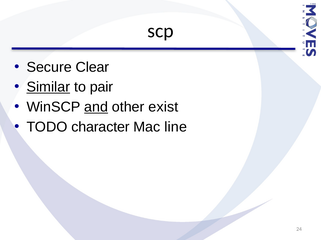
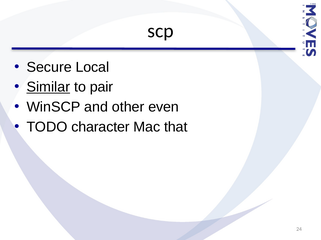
Clear: Clear -> Local (92, 67)
and underline: present -> none (96, 107)
exist: exist -> even (164, 107)
line: line -> that (176, 127)
